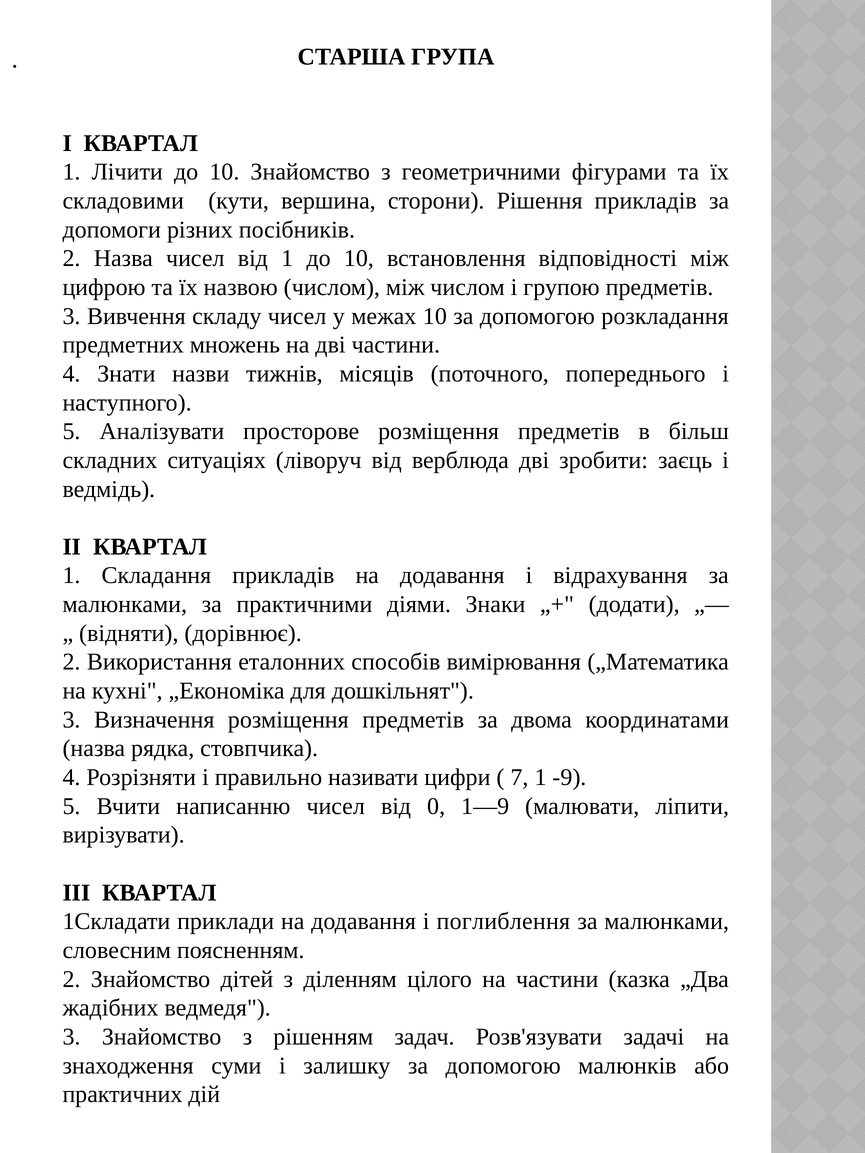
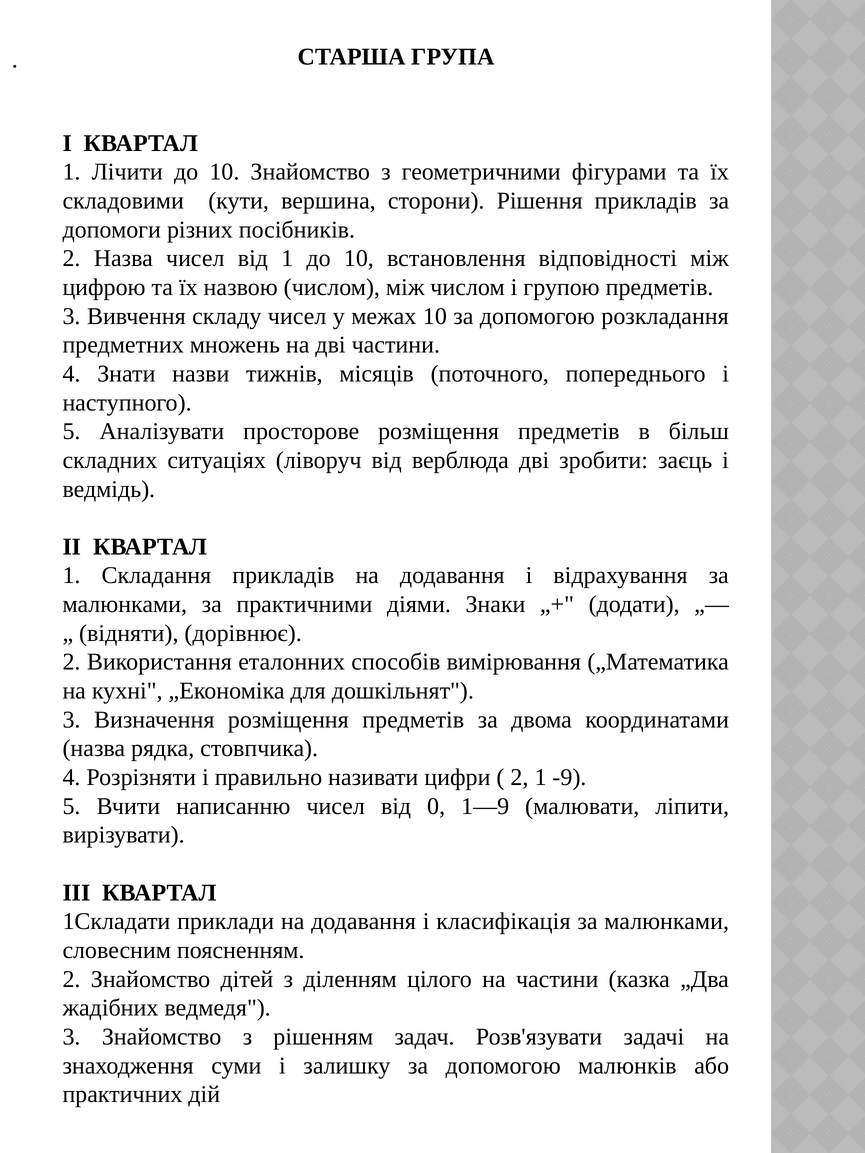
7: 7 -> 2 (519, 778)
поглиблення: поглиблення -> класифікація (503, 922)
